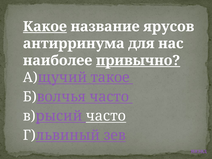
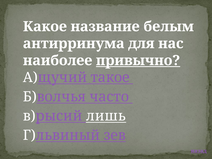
Какое underline: present -> none (45, 27)
ярусов: ярусов -> белым (169, 27)
в)рысий часто: часто -> лишь (106, 116)
